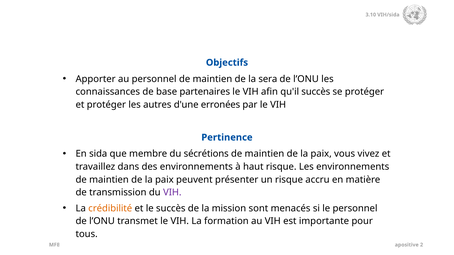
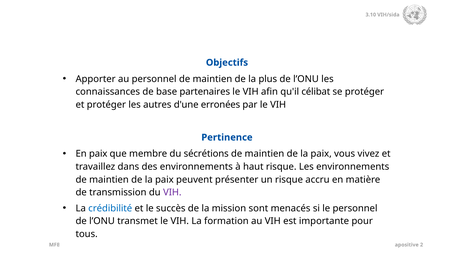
sera: sera -> plus (268, 79)
qu'il succès: succès -> célibat (316, 92)
En sida: sida -> paix (98, 154)
crédibilité colour: orange -> blue (110, 209)
